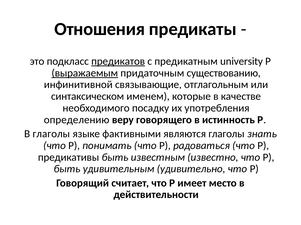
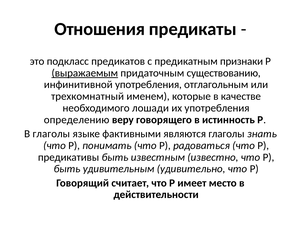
предикатов underline: present -> none (118, 61)
university: university -> признаки (242, 61)
инфинитивной связывающие: связывающие -> употребления (148, 85)
синтаксическом: синтаксическом -> трехкомнатный (88, 97)
посадку: посадку -> лошади (150, 108)
